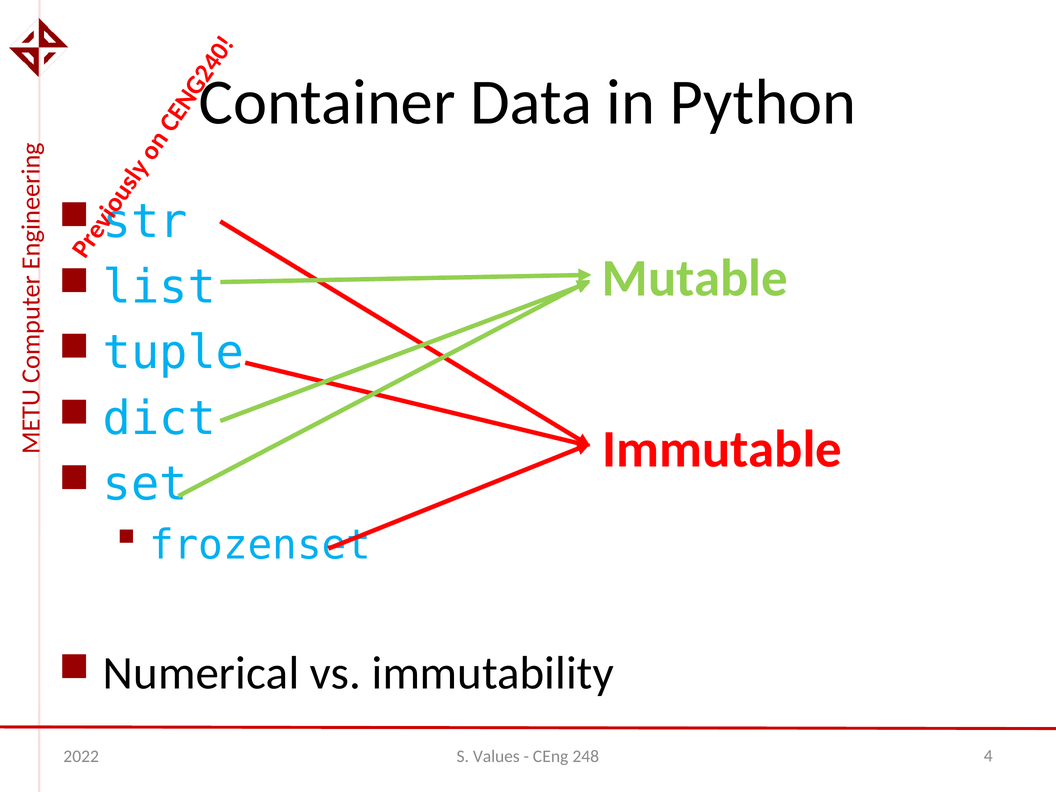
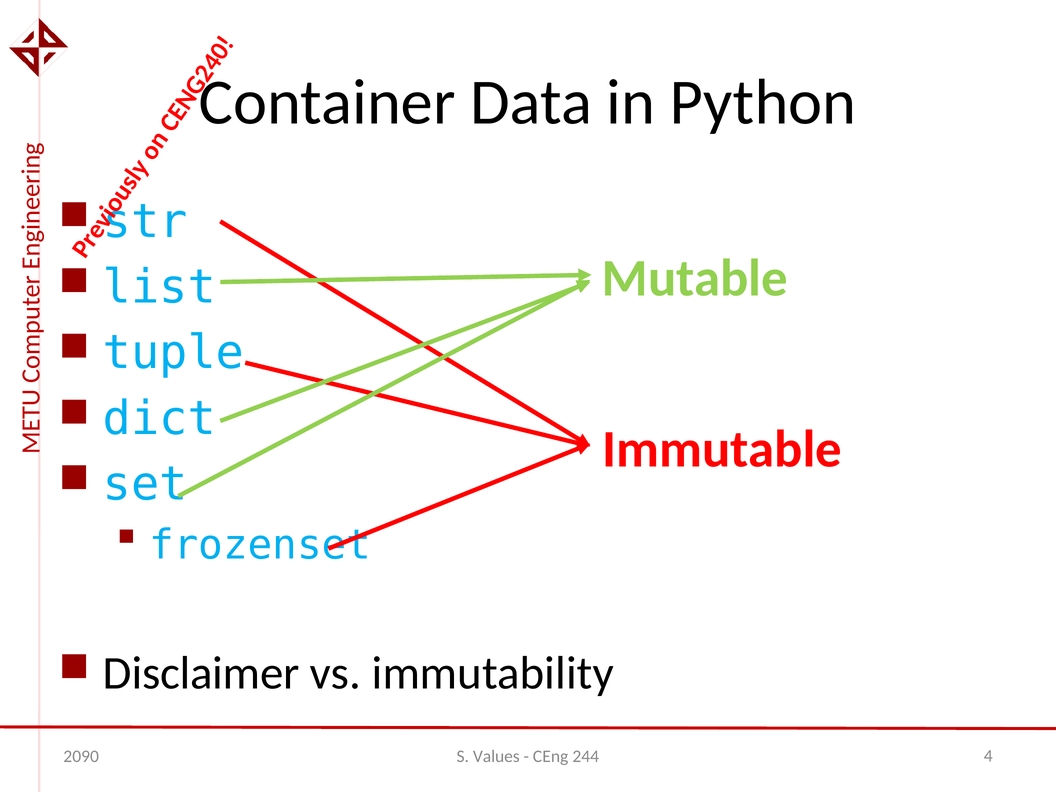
Numerical: Numerical -> Disclaimer (201, 673)
2022: 2022 -> 2090 (81, 756)
248: 248 -> 244 (586, 756)
